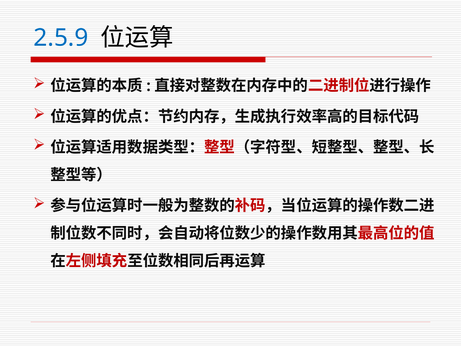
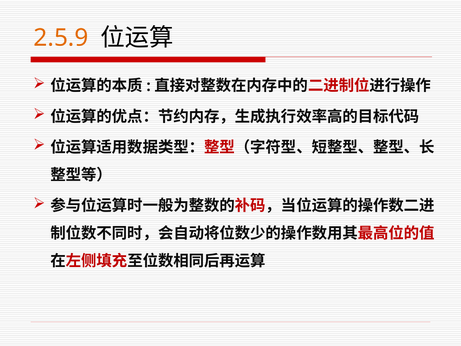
2.5.9 colour: blue -> orange (61, 38)
